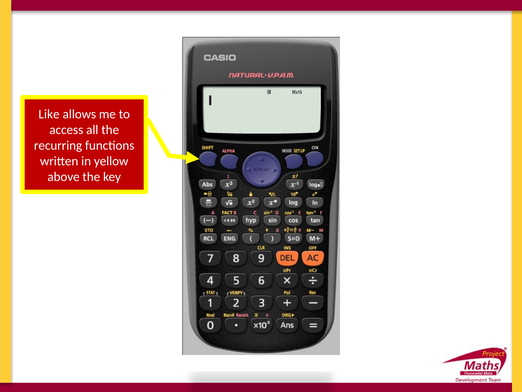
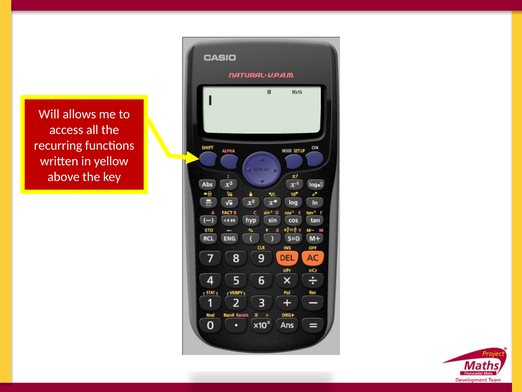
Like: Like -> Will (49, 114)
